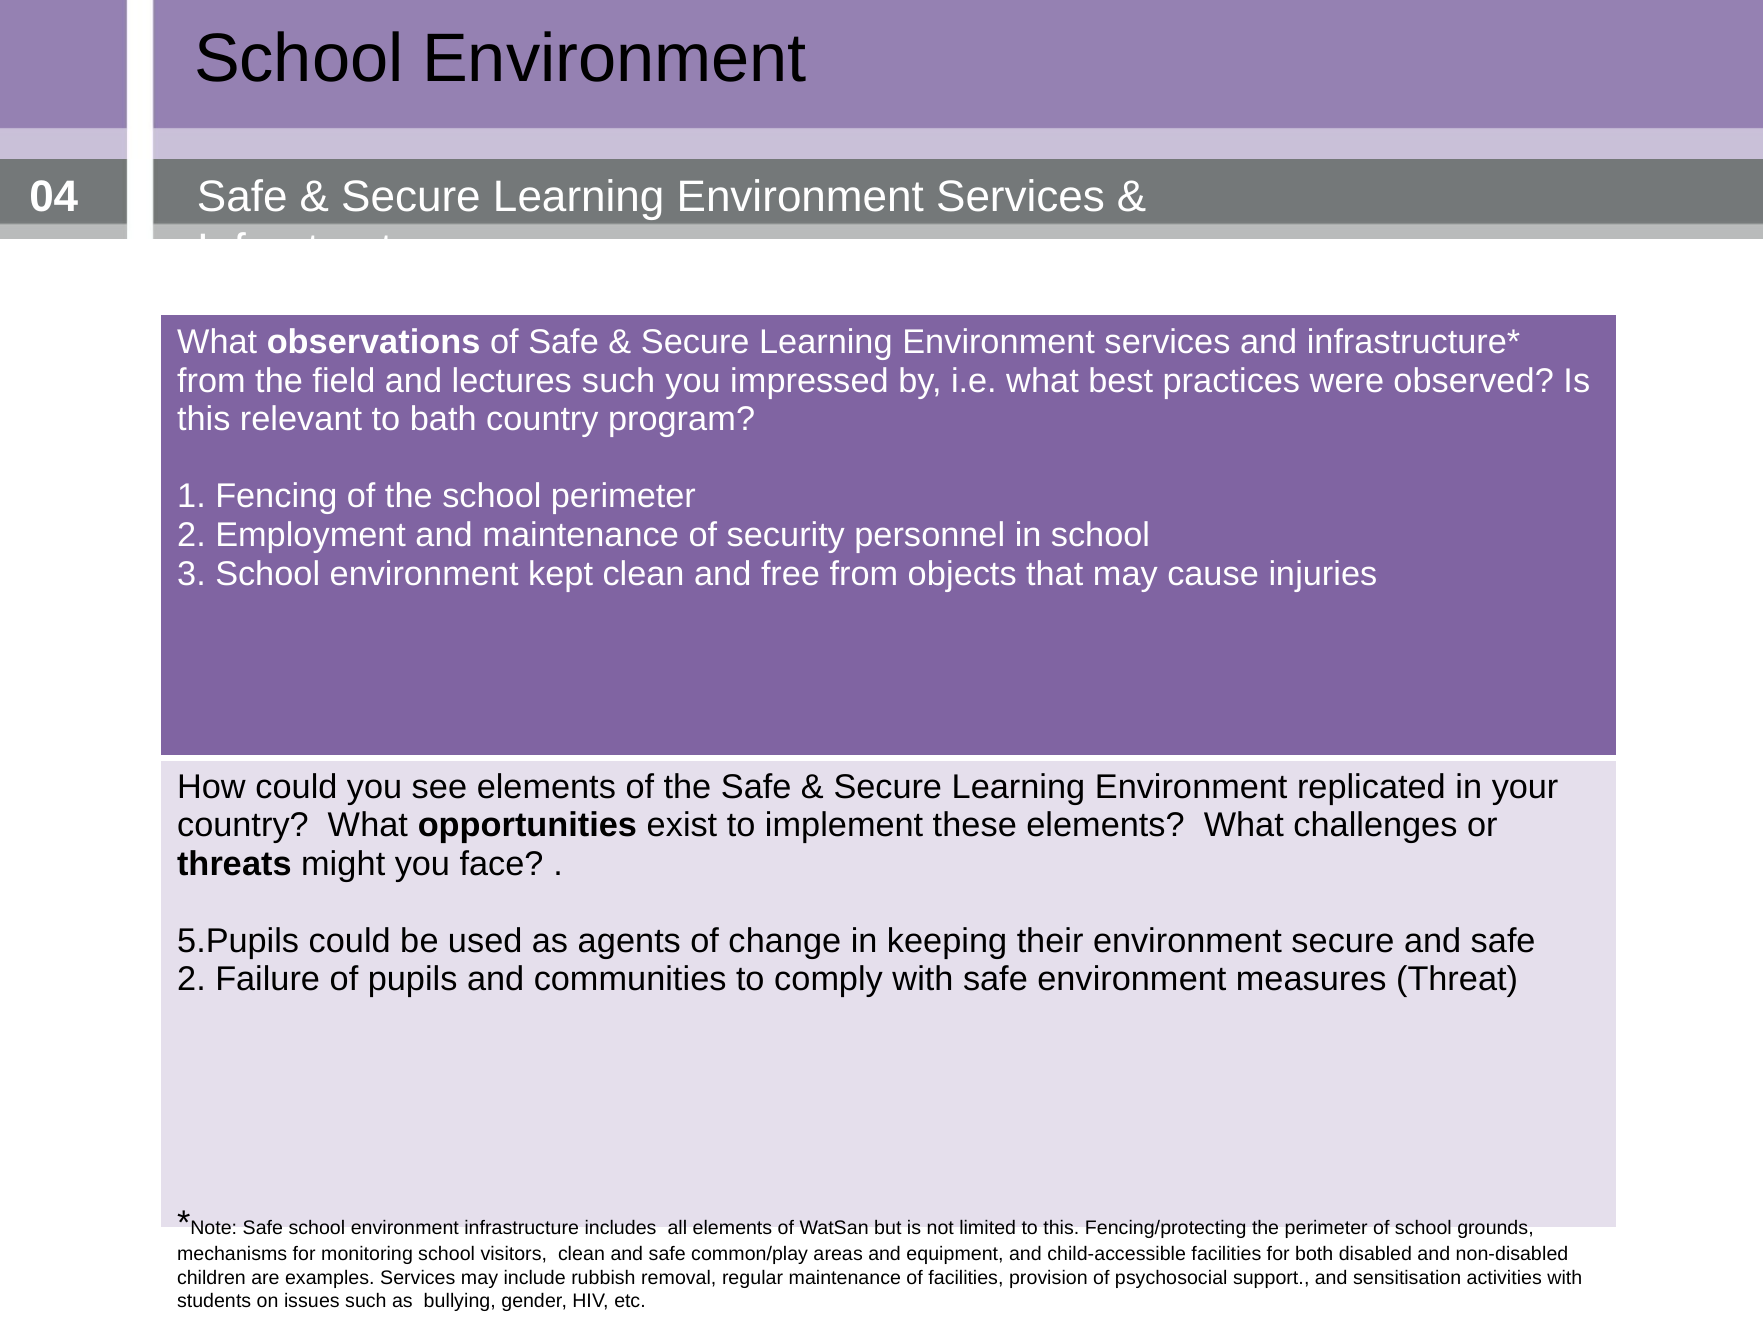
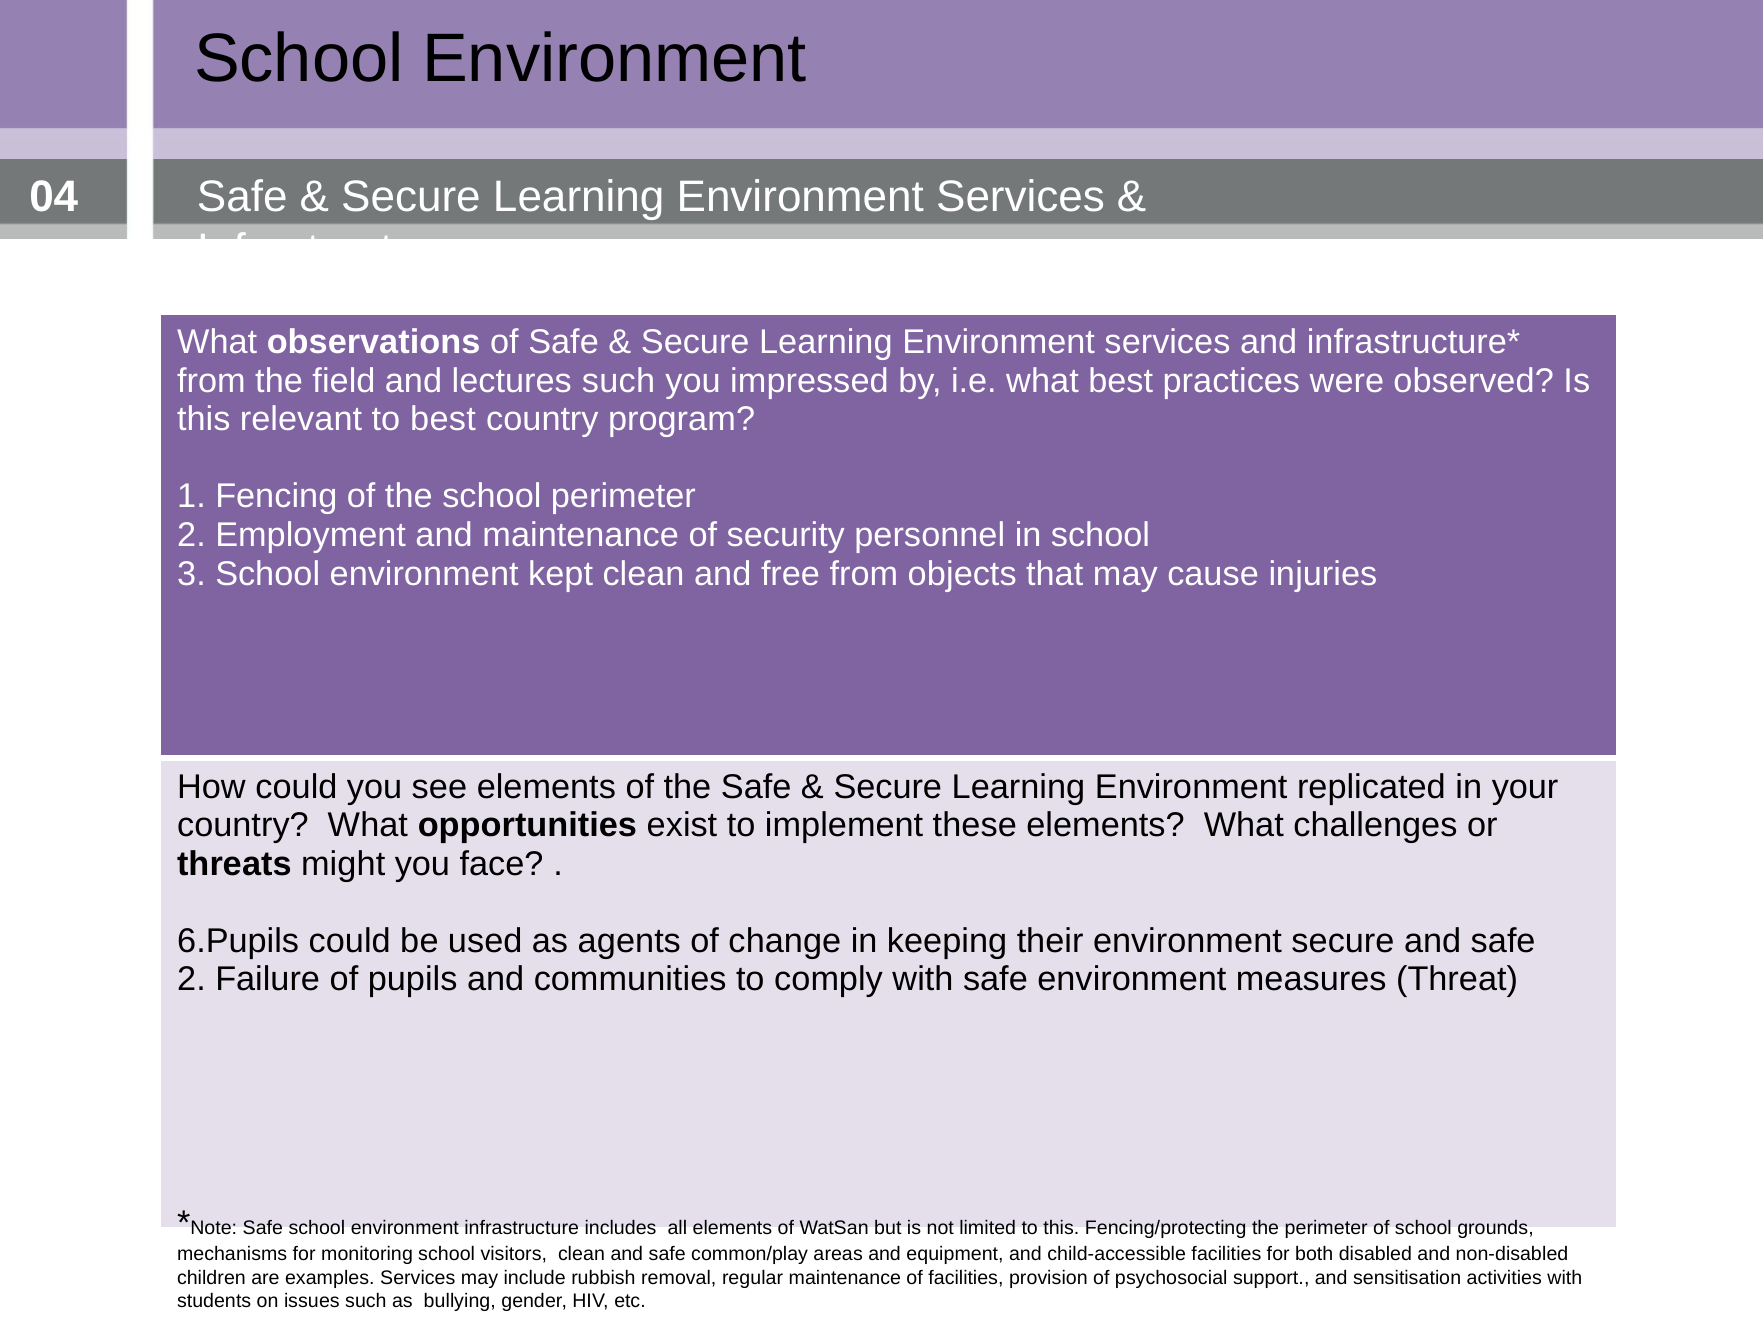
to bath: bath -> best (443, 420)
5.Pupils: 5.Pupils -> 6.Pupils (238, 941)
